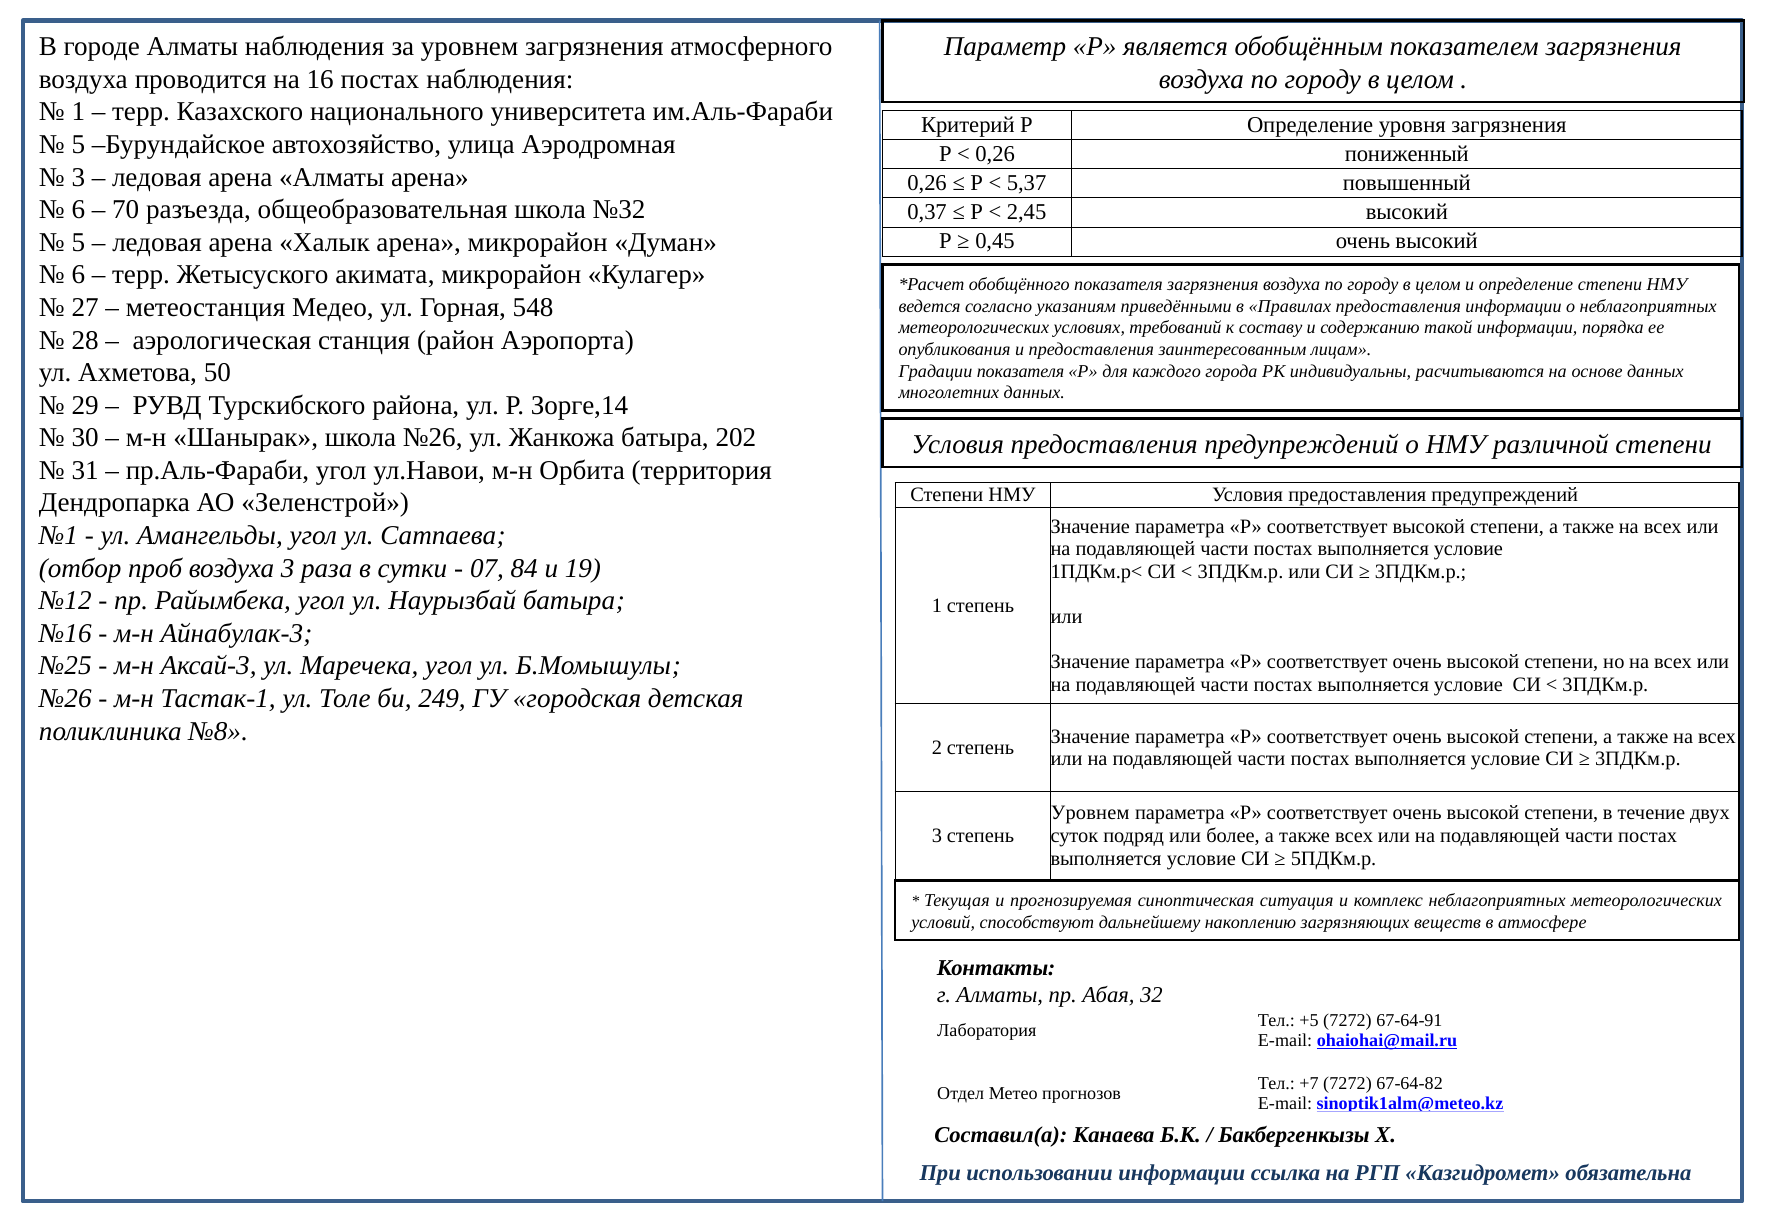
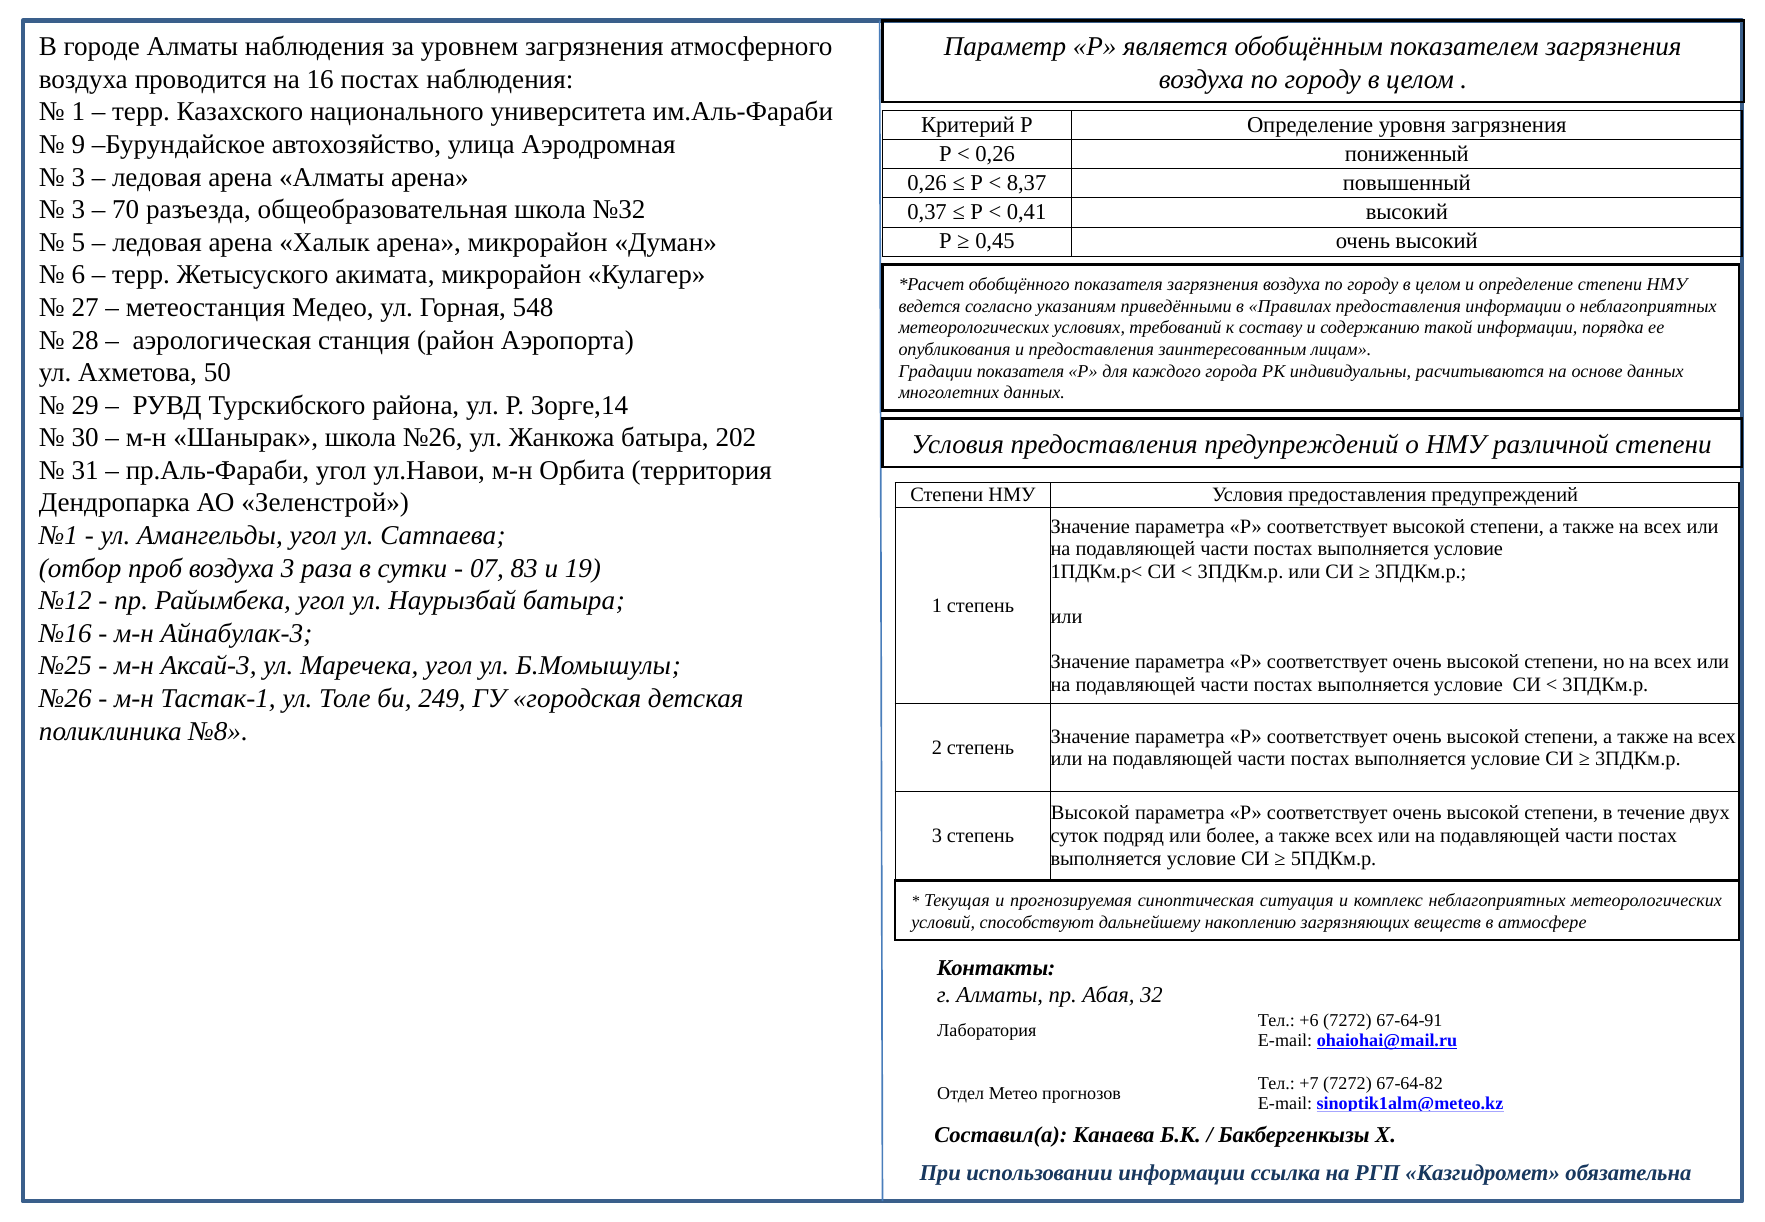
5: 5 -> 9 (78, 145)
5,37: 5,37 -> 8,37 (1027, 183)
6: 6 -> 3 (78, 210)
2,45: 2,45 -> 0,41 (1027, 212)
84: 84 -> 83 (524, 568)
Уровнем: Уровнем -> Высокой (1090, 813)
+5: +5 -> +6 (1309, 1020)
